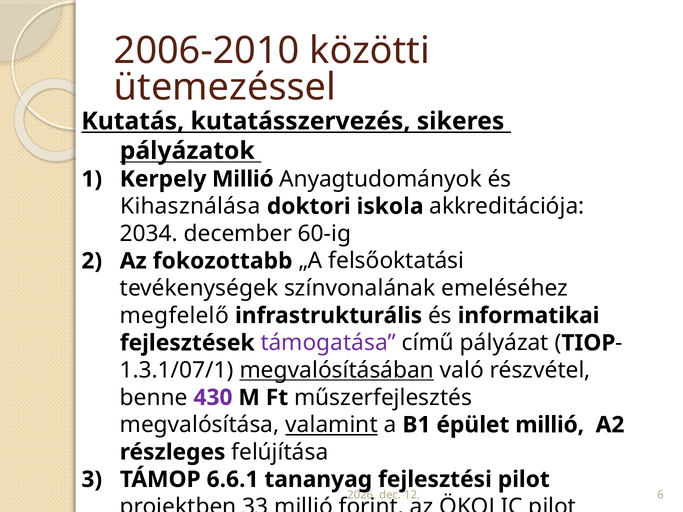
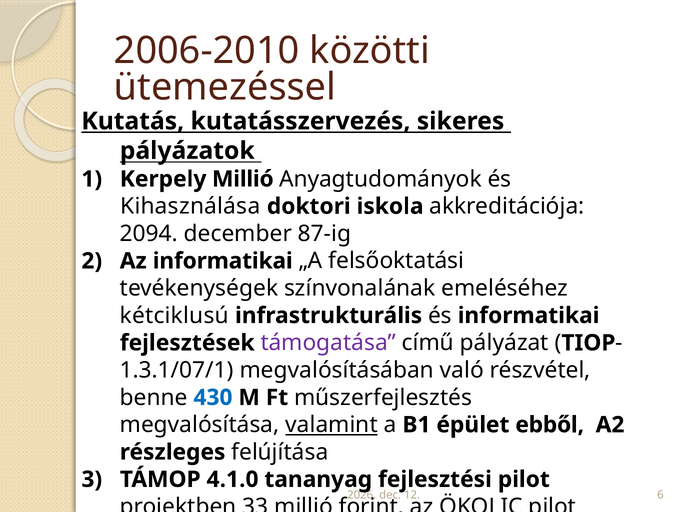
2034: 2034 -> 2094 (149, 234)
60-ig: 60-ig -> 87-ig (325, 234)
Az fokozottabb: fokozottabb -> informatikai (223, 261)
megfelelő: megfelelő -> kétciklusú (174, 316)
megvalósításában underline: present -> none (337, 370)
430 colour: purple -> blue (213, 398)
épület millió: millió -> ebből (550, 425)
6.6.1: 6.6.1 -> 4.1.0 (233, 480)
